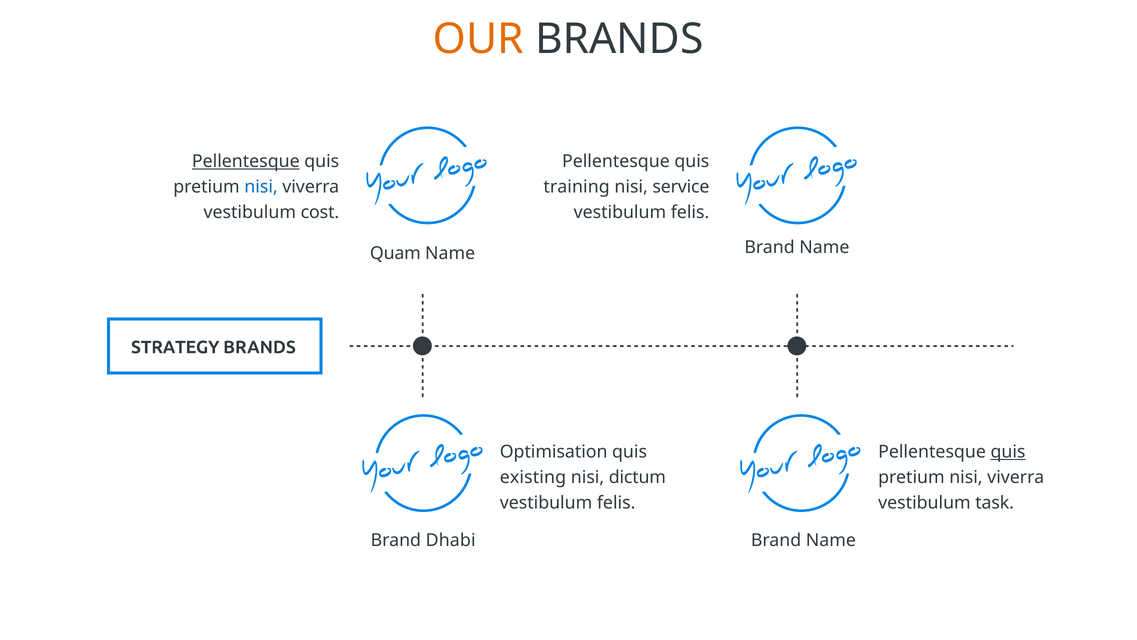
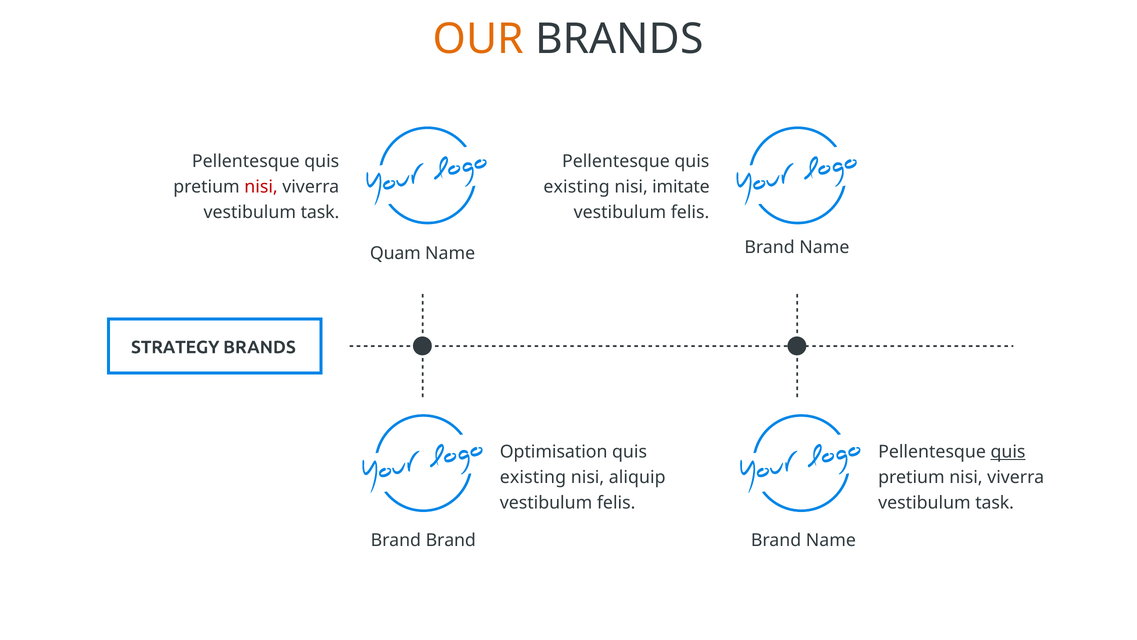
Pellentesque underline: present -> none (246, 161)
nisi colour: blue -> red (261, 187)
training: training -> existing (577, 187)
service: service -> imitate (681, 187)
cost: cost -> task (320, 212)
dictum: dictum -> aliquip (637, 477)
Dhabi: Dhabi -> Brand (451, 540)
